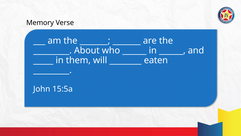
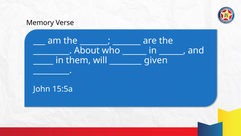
eaten: eaten -> given (156, 60)
